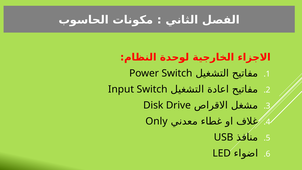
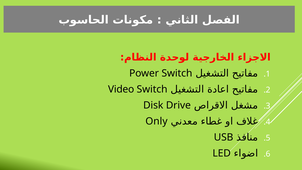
Input: Input -> Video (121, 89)
